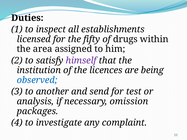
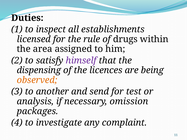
fifty: fifty -> rule (92, 39)
institution: institution -> dispensing (39, 70)
observed colour: blue -> orange (37, 80)
